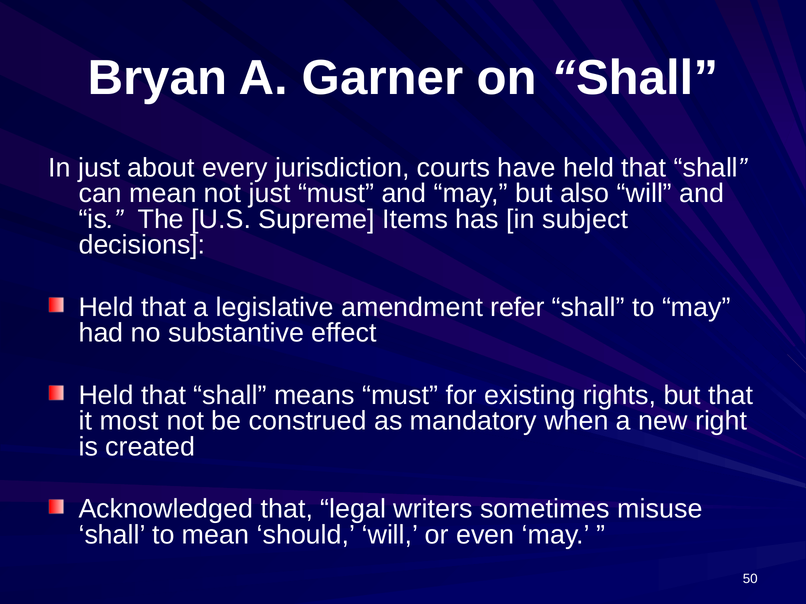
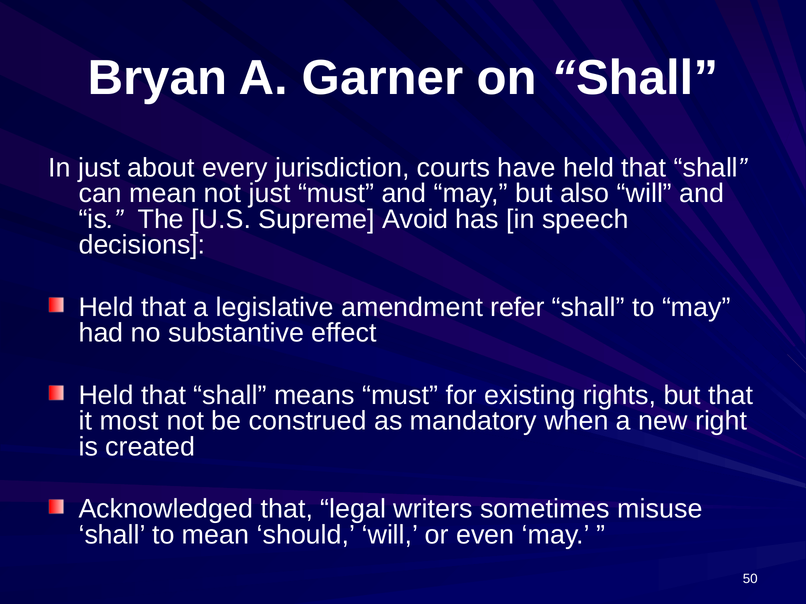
Items: Items -> Avoid (415, 219)
subject: subject -> speech (585, 219)
